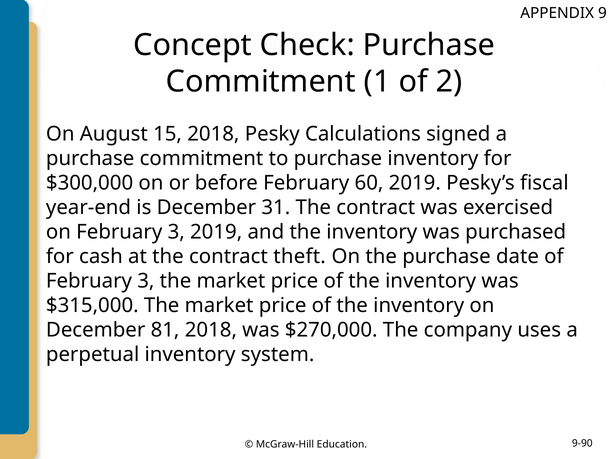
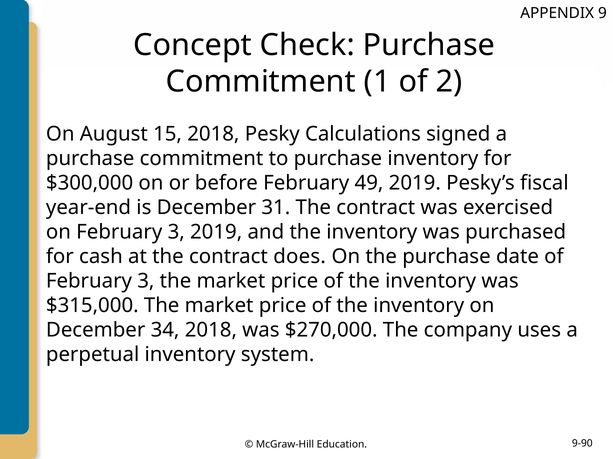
60: 60 -> 49 (369, 183)
theft: theft -> does (300, 257)
81: 81 -> 34 (165, 330)
